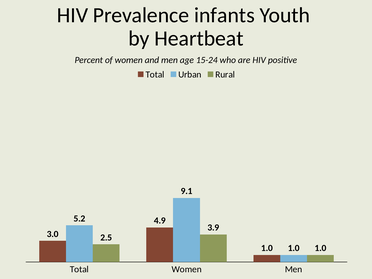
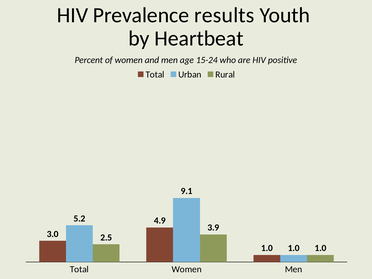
infants: infants -> results (224, 15)
